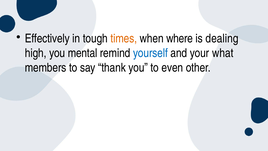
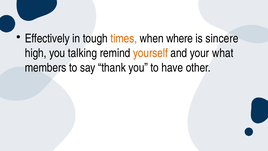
dealing: dealing -> sincere (222, 38)
mental: mental -> talking (83, 53)
yourself colour: blue -> orange (150, 53)
even: even -> have (172, 68)
